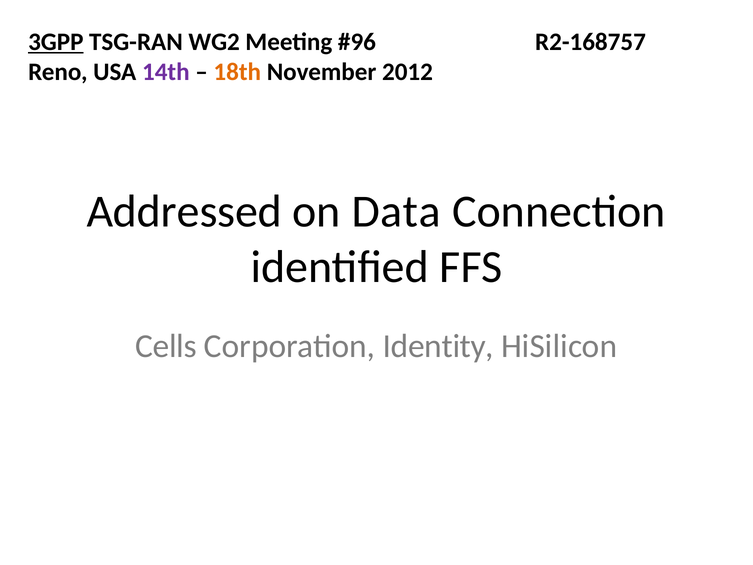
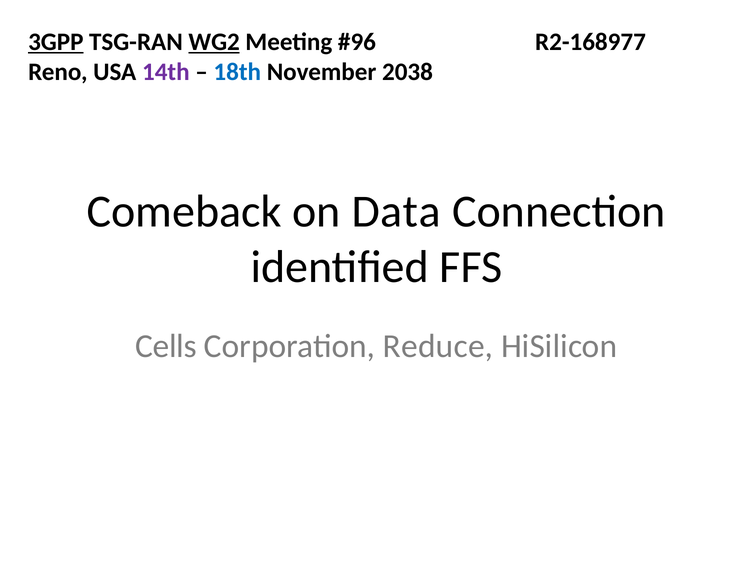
WG2 underline: none -> present (214, 42)
R2-168757: R2-168757 -> R2-168977 (590, 42)
18th colour: orange -> blue (237, 72)
2012: 2012 -> 2038 (407, 72)
Addressed: Addressed -> Comeback (184, 212)
Identity: Identity -> Reduce (438, 346)
